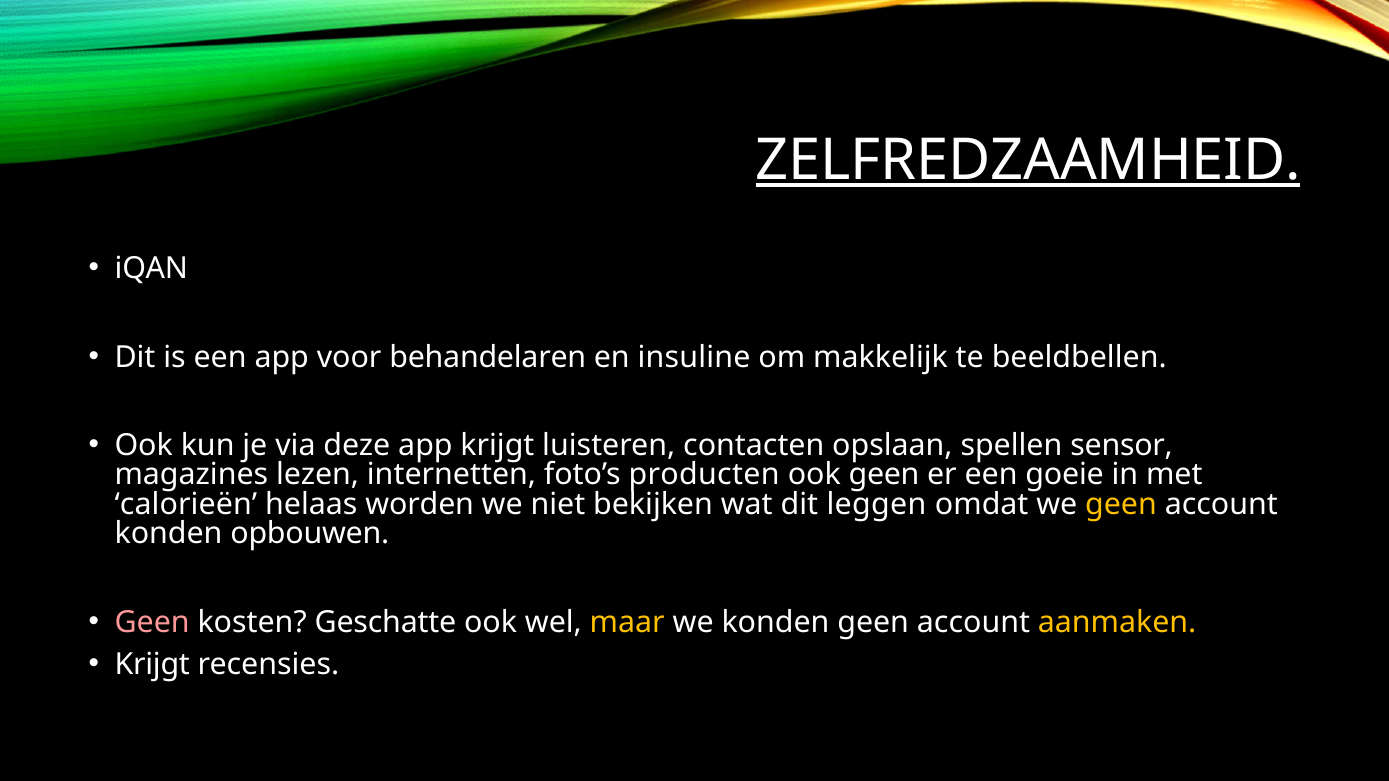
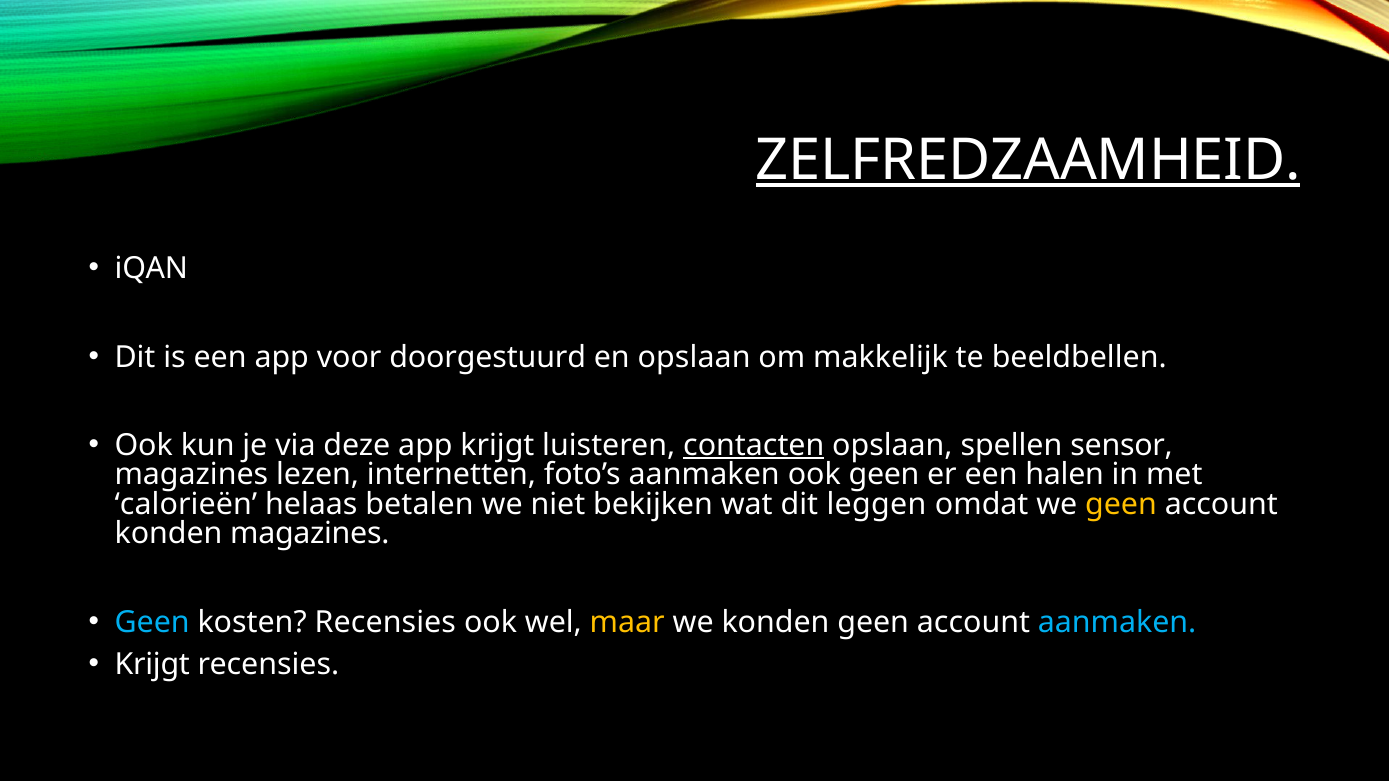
behandelaren: behandelaren -> doorgestuurd (488, 357)
en insuline: insuline -> opslaan (694, 357)
contacten underline: none -> present (754, 446)
foto’s producten: producten -> aanmaken (704, 475)
goeie: goeie -> halen (1065, 475)
worden: worden -> betalen (420, 505)
konden opbouwen: opbouwen -> magazines (310, 534)
Geen colour: pink -> light blue (152, 622)
kosten Geschatte: Geschatte -> Recensies (385, 622)
aanmaken colour: yellow -> light blue (1117, 622)
